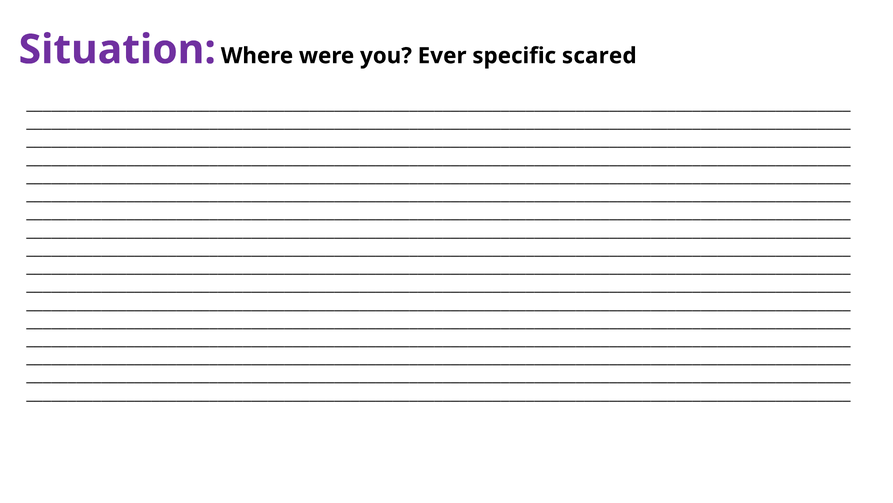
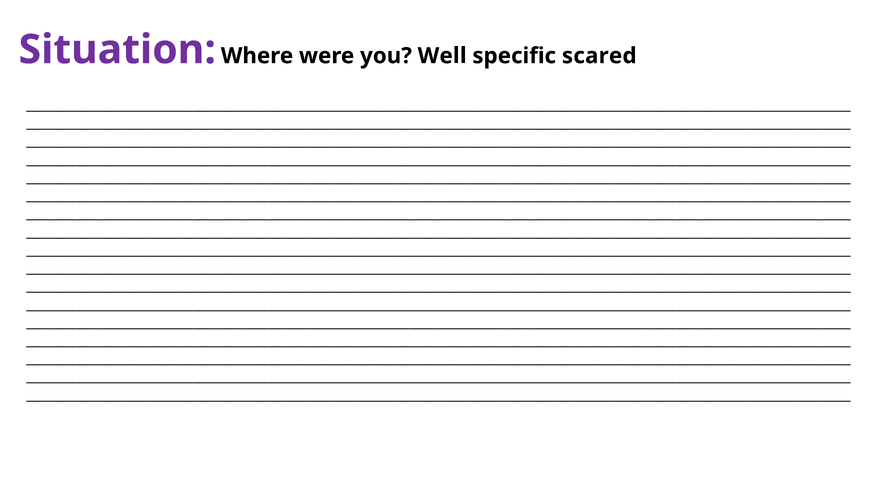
Ever: Ever -> Well (442, 56)
